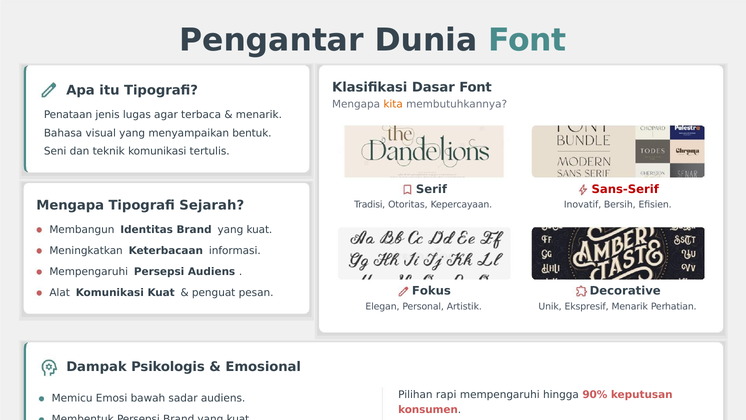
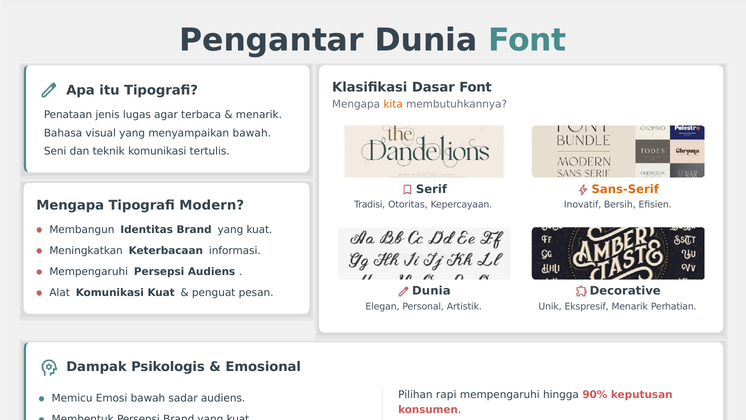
menyampaikan bentuk: bentuk -> bawah (252, 133)
Sans-Serif colour: red -> orange (625, 189)
Sejarah: Sejarah -> Modern (212, 205)
Fokus: Fokus -> Dunia (431, 291)
